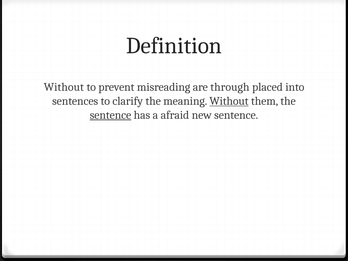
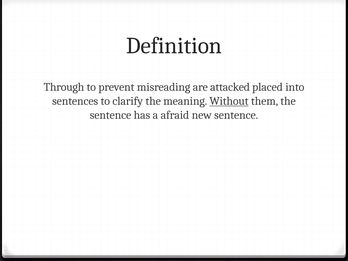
Without: Without -> Through (64, 87)
through: through -> attacked (230, 87)
sentence underline: present -> none (111, 115)
